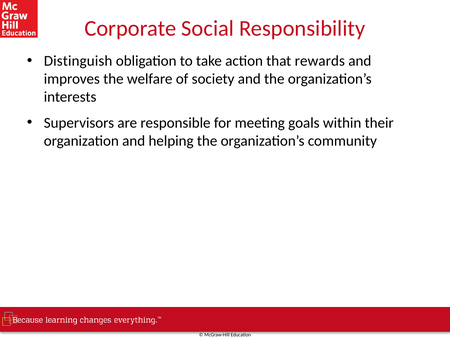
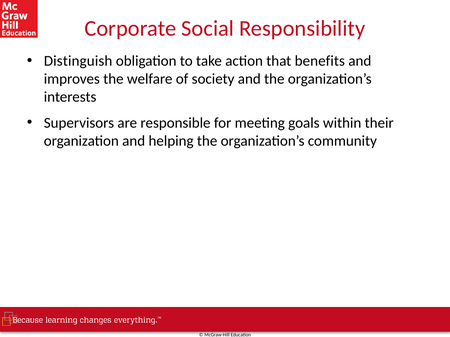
rewards: rewards -> benefits (320, 61)
